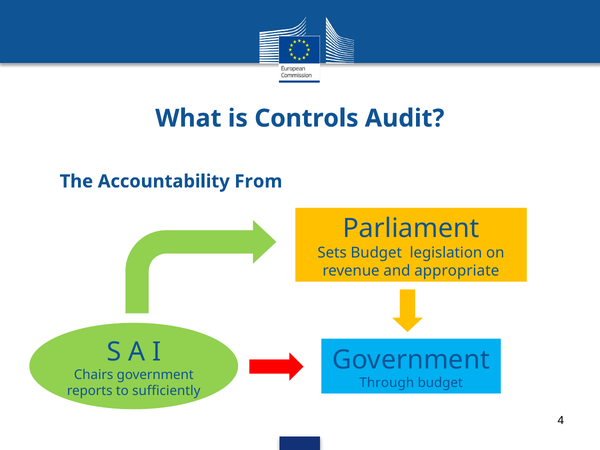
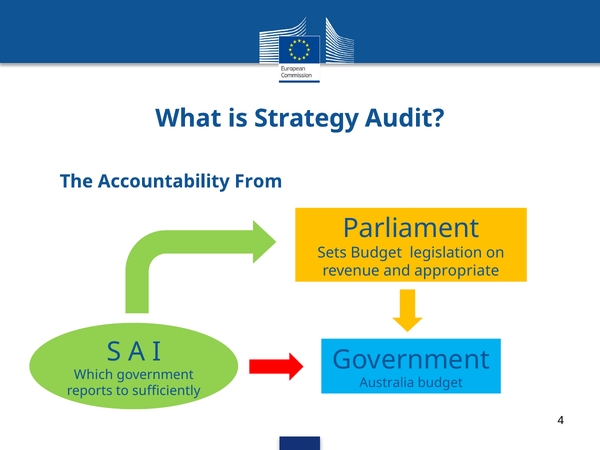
Controls: Controls -> Strategy (306, 118)
Chairs: Chairs -> Which (94, 375)
Through: Through -> Australia (387, 383)
